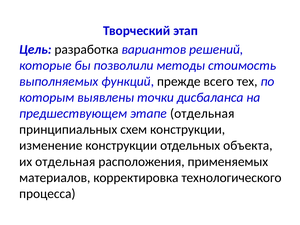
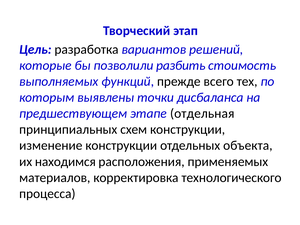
методы: методы -> разбить (181, 66)
их отдельная: отдельная -> находимся (65, 162)
